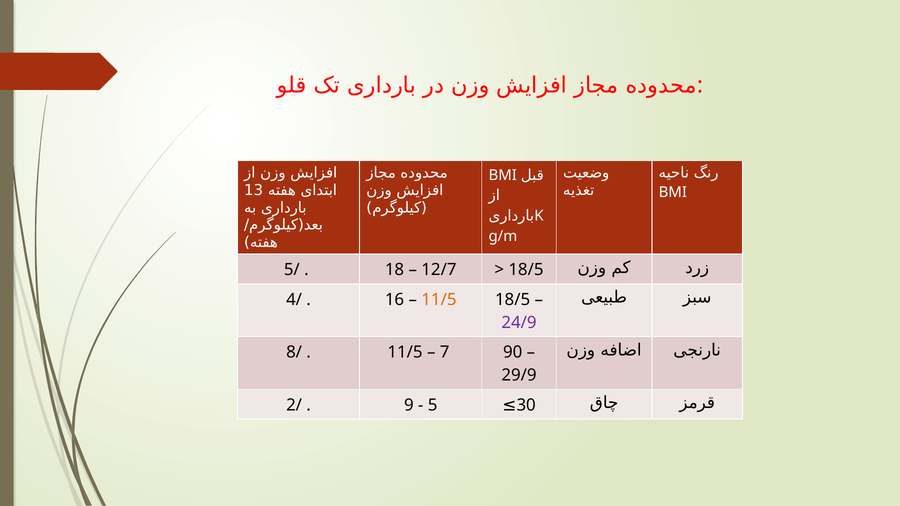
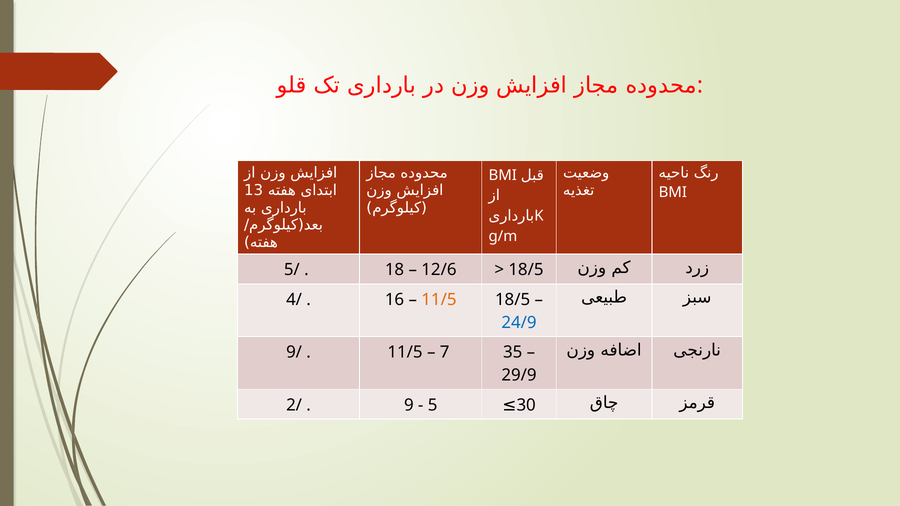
12/7: 12/7 -> 12/6 (439, 270)
24/9 colour: purple -> blue (519, 323)
8/: 8/ -> 9/ (294, 352)
90: 90 -> 35 (513, 352)
